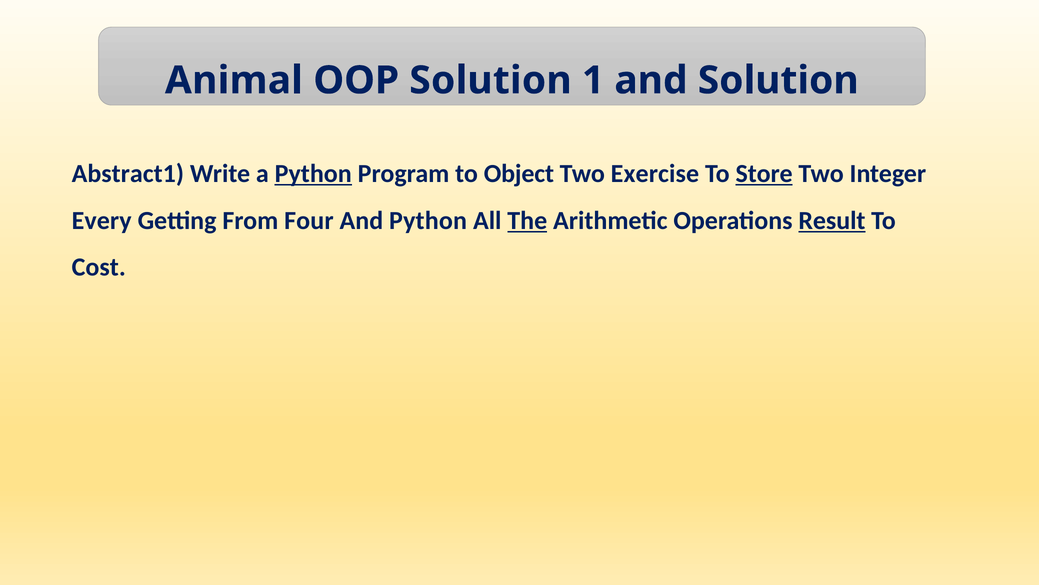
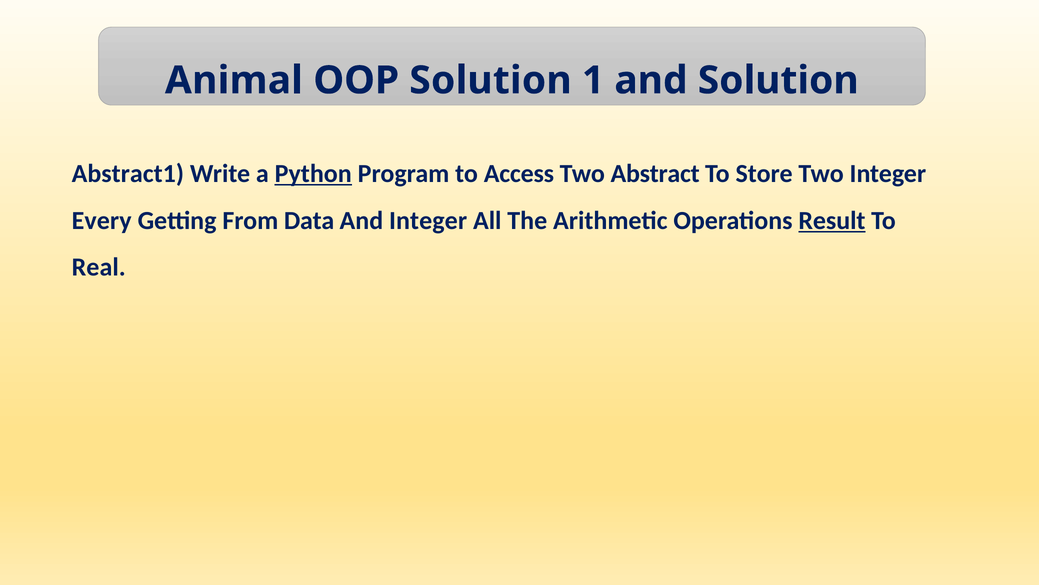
Object: Object -> Access (519, 174)
Exercise: Exercise -> Abstract (655, 174)
Store underline: present -> none (764, 174)
Four: Four -> Data (309, 220)
And Python: Python -> Integer (428, 220)
The underline: present -> none (527, 220)
Cost: Cost -> Real (99, 267)
